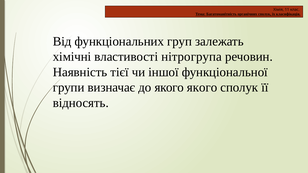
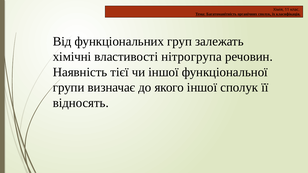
якого якого: якого -> іншої (202, 88)
